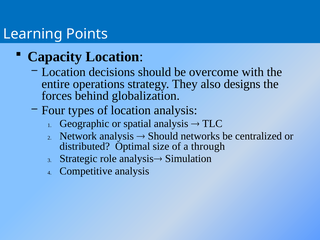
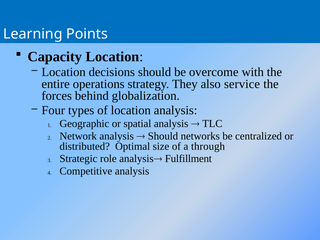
designs: designs -> service (242, 84)
Simulation: Simulation -> Fulfillment (188, 159)
